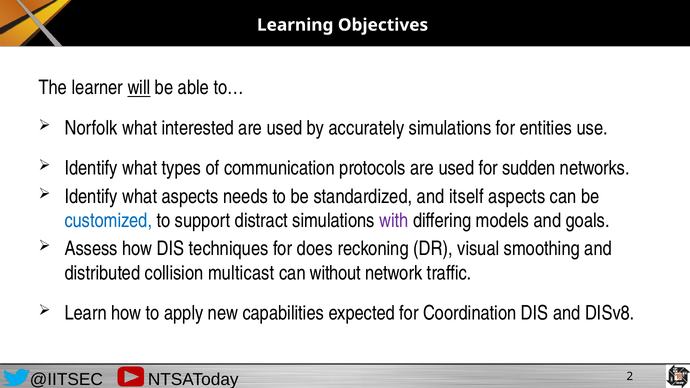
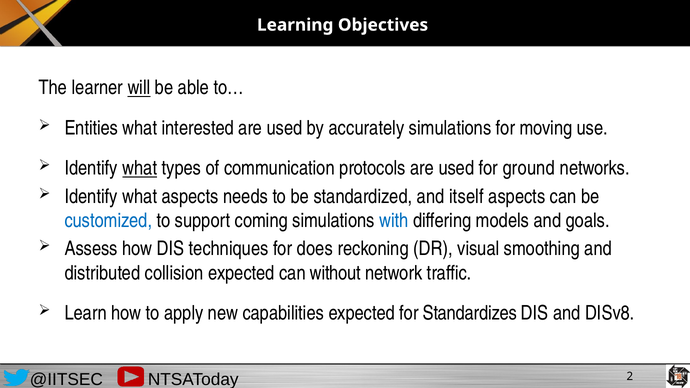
Norfolk: Norfolk -> Entities (91, 128)
entities: entities -> moving (546, 128)
what underline: none -> present (140, 168)
sudden: sudden -> ground (529, 168)
distract: distract -> coming (261, 221)
with colour: purple -> blue (394, 221)
collision multicast: multicast -> expected (241, 273)
Coordination: Coordination -> Standardizes (470, 313)
